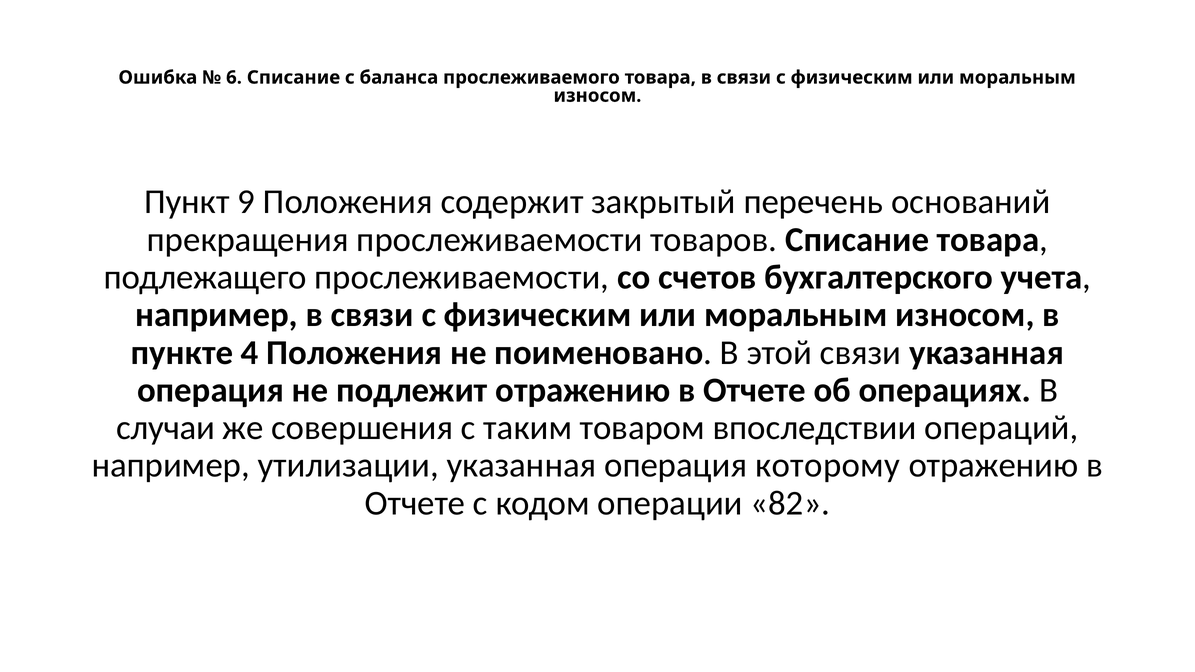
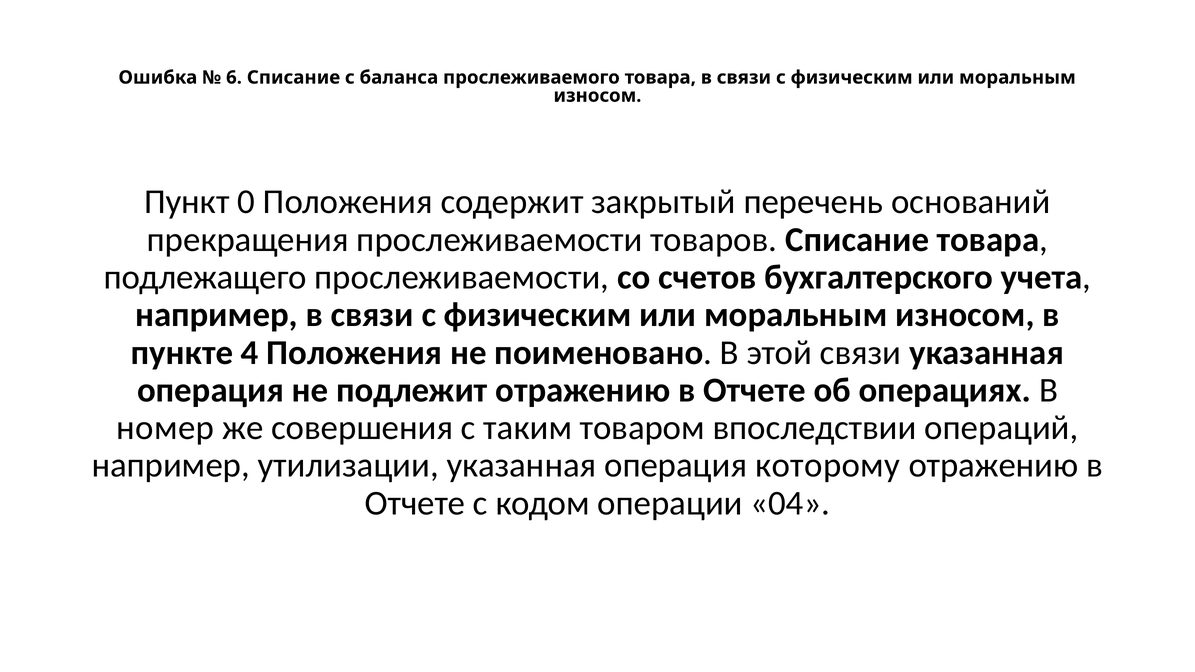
9: 9 -> 0 (246, 202)
случаи: случаи -> номер (165, 428)
82: 82 -> 04 (790, 503)
